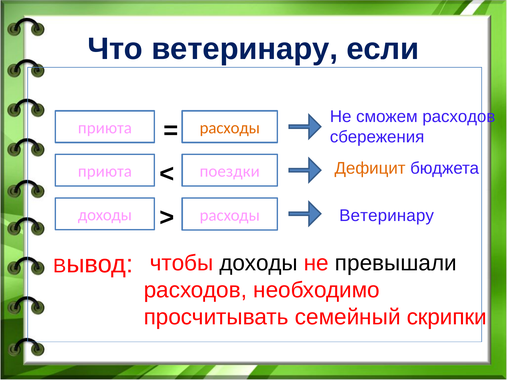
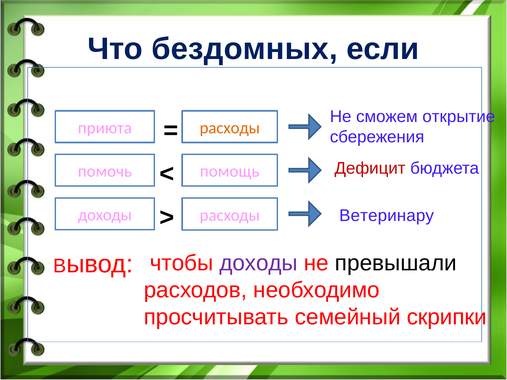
Что ветеринару: ветеринару -> бездомных (244, 49)
сможем расходов: расходов -> открытие (459, 117)
Дефицит colour: orange -> red (370, 168)
приюта: приюта -> помочь (105, 171)
поездки: поездки -> помощь (230, 171)
доходы colour: black -> purple (259, 263)
